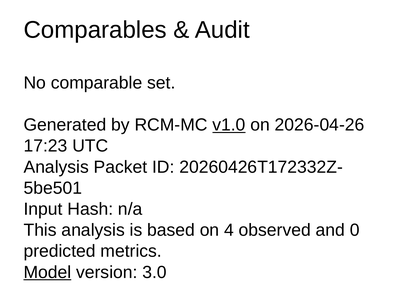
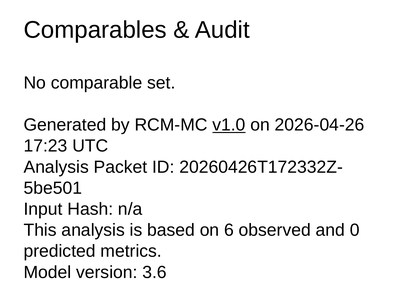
4: 4 -> 6 (229, 230)
Model underline: present -> none (47, 272)
3.0: 3.0 -> 3.6 (155, 272)
